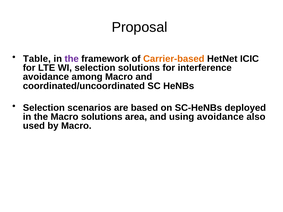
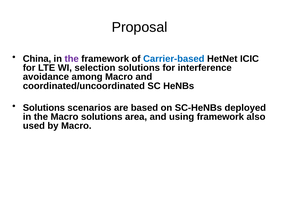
Table: Table -> China (37, 59)
Carrier-based colour: orange -> blue (174, 59)
Selection: Selection -> Solutions (44, 108)
using avoidance: avoidance -> framework (220, 117)
